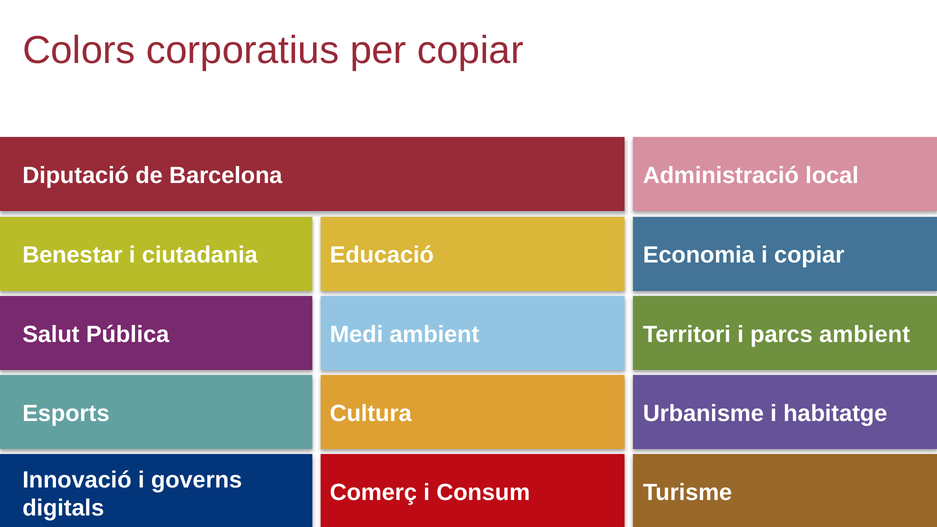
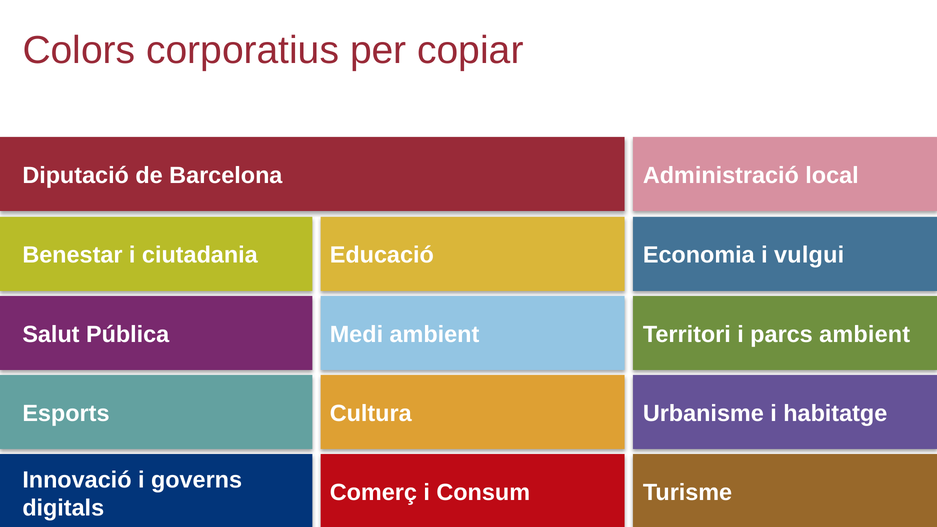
i copiar: copiar -> vulgui (809, 255)
